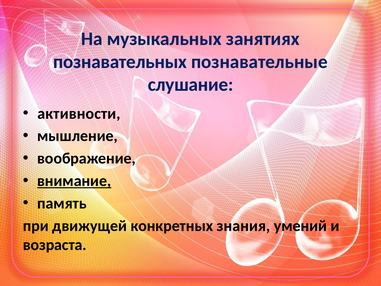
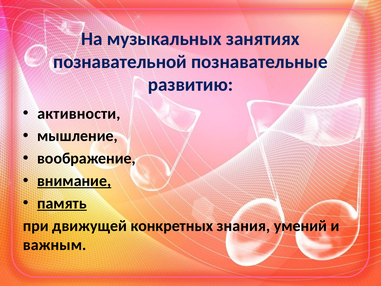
познавательных: познавательных -> познавательной (120, 62)
слушание: слушание -> развитию (190, 85)
память underline: none -> present (62, 203)
возраста: возраста -> важным (55, 245)
